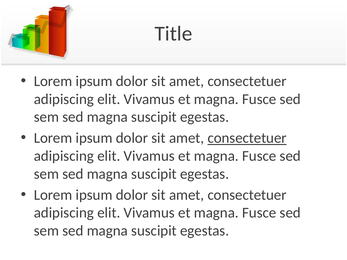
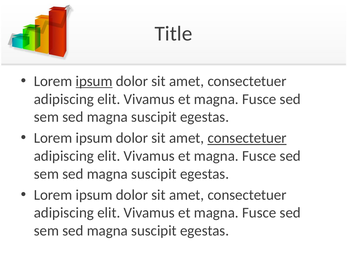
ipsum underline: none -> present (94, 81)
